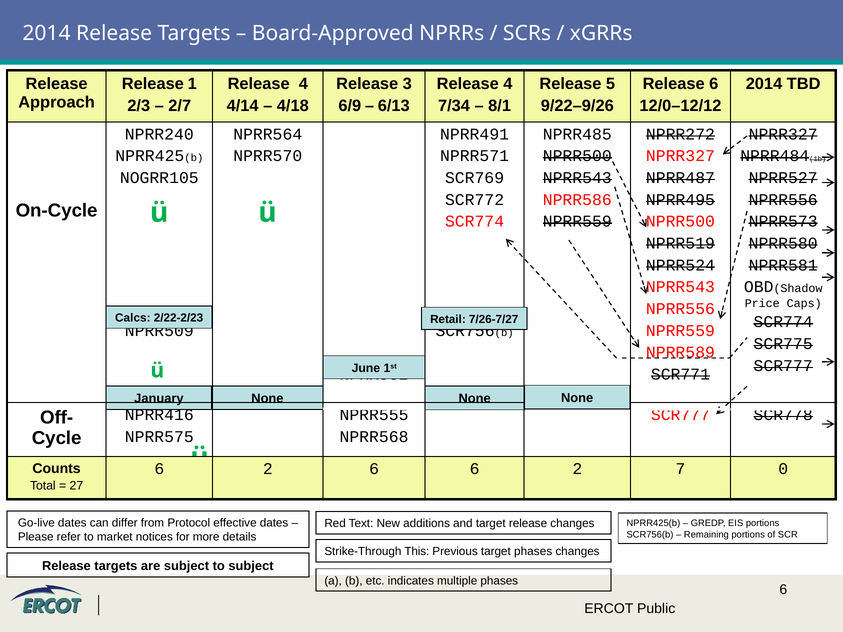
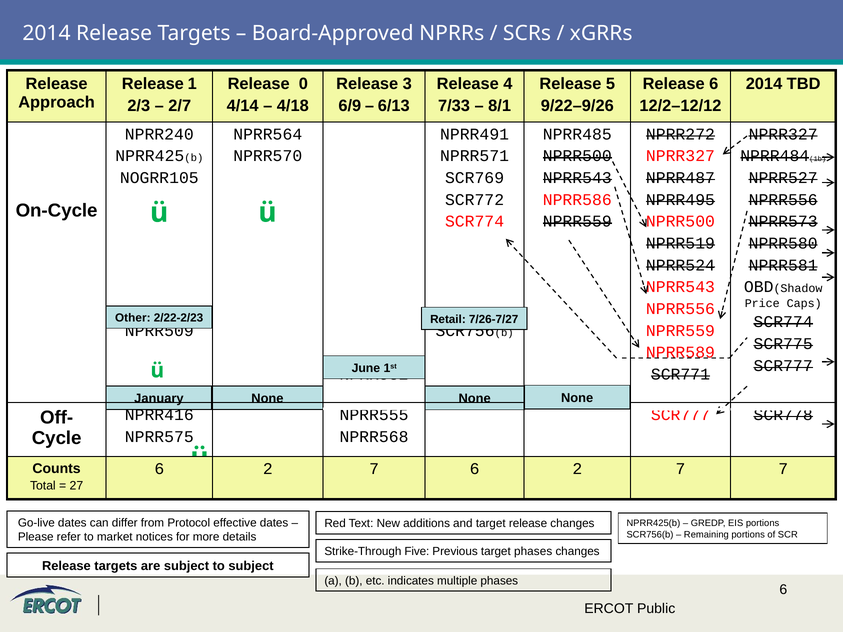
4: 4 -> 0 (303, 84)
7/34: 7/34 -> 7/33 (454, 106)
12/0–12/12: 12/0–12/12 -> 12/2–12/12 (680, 106)
Calcs: Calcs -> Other (133, 318)
6: 6 -> 7 (374, 469)
7 0: 0 -> 7 (783, 469)
This: This -> Five (417, 552)
